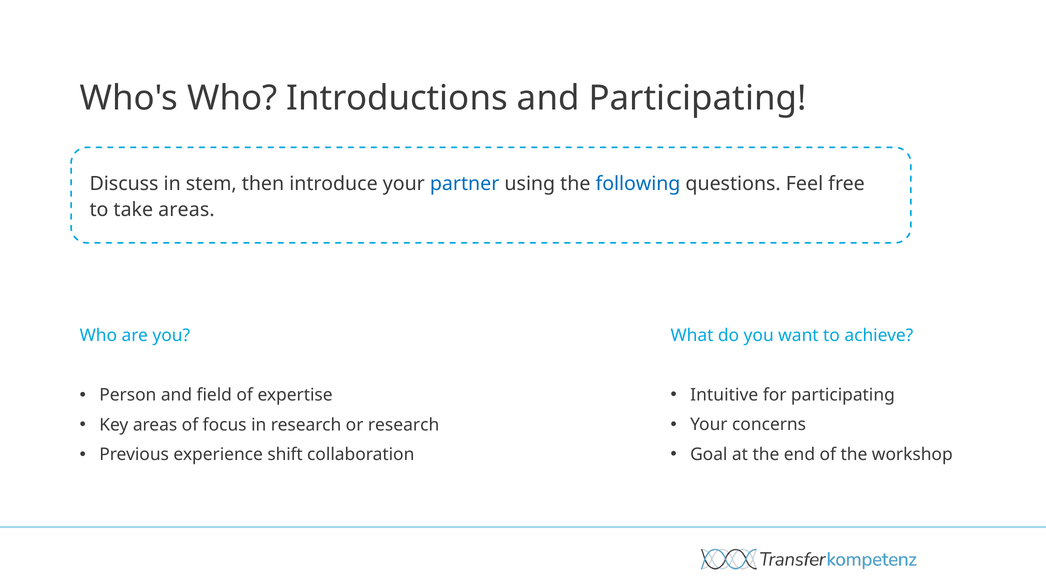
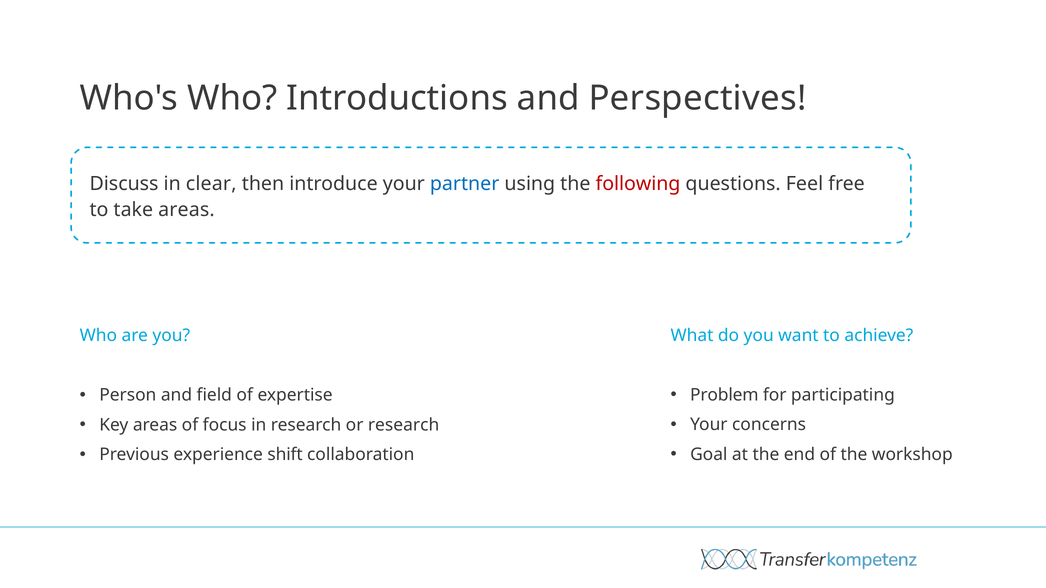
and Participating: Participating -> Perspectives (698, 98)
stem: stem -> clear (211, 184)
following colour: blue -> red (638, 184)
Intuitive: Intuitive -> Problem (724, 395)
